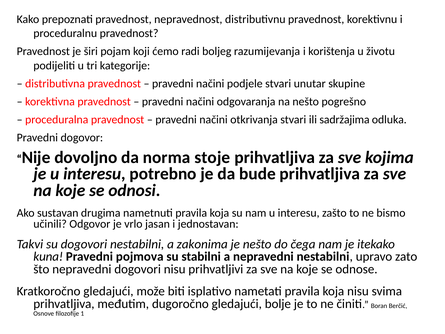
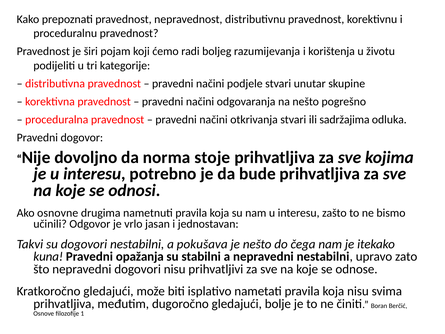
sustavan: sustavan -> osnovne (58, 213)
zakonima: zakonima -> pokušava (202, 244)
pojmova: pojmova -> opažanja (140, 256)
